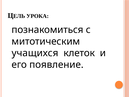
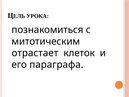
учащихся: учащихся -> отрастает (35, 53)
появление: появление -> параграфа (56, 65)
